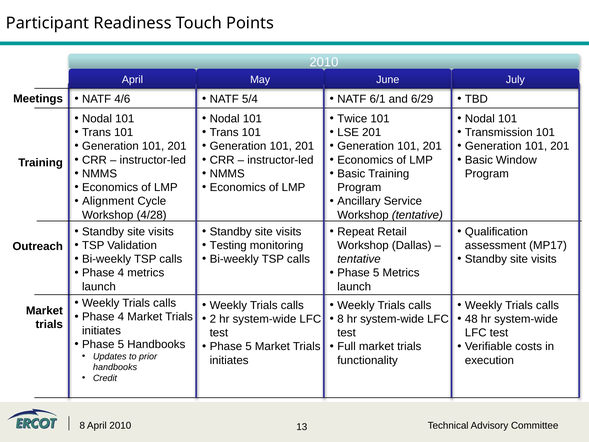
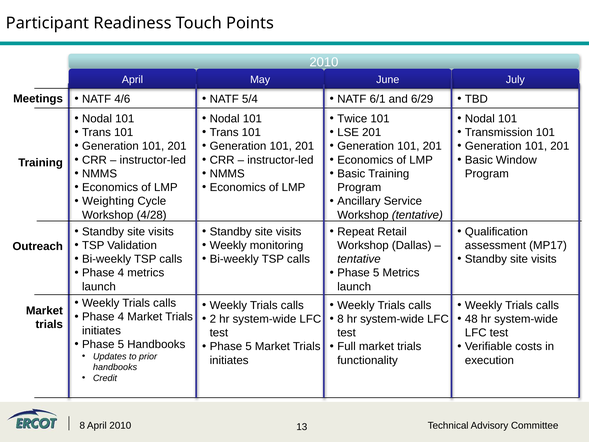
Alignment: Alignment -> Weighting (108, 201)
Testing: Testing -> Weekly (228, 245)
